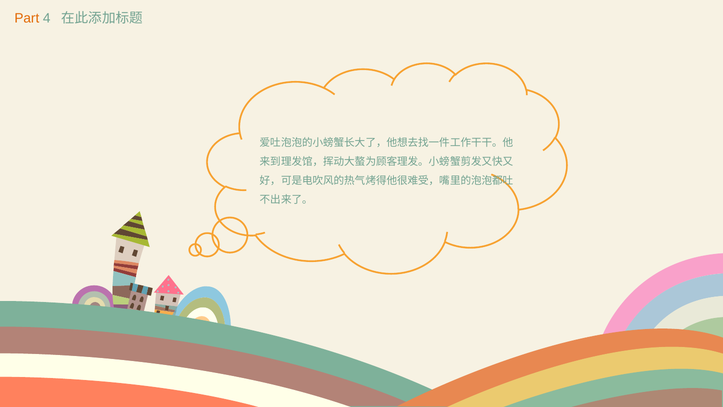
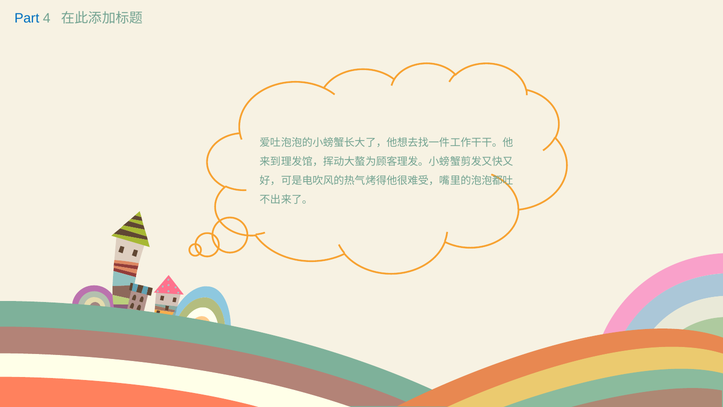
Part colour: orange -> blue (27, 18)
